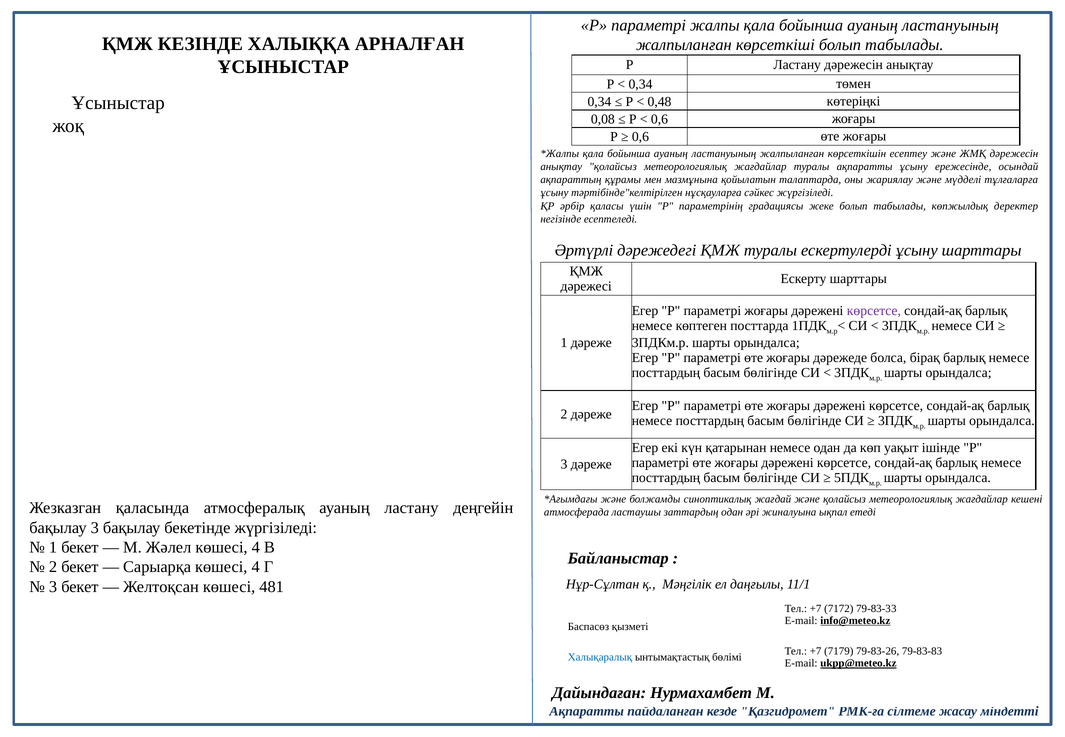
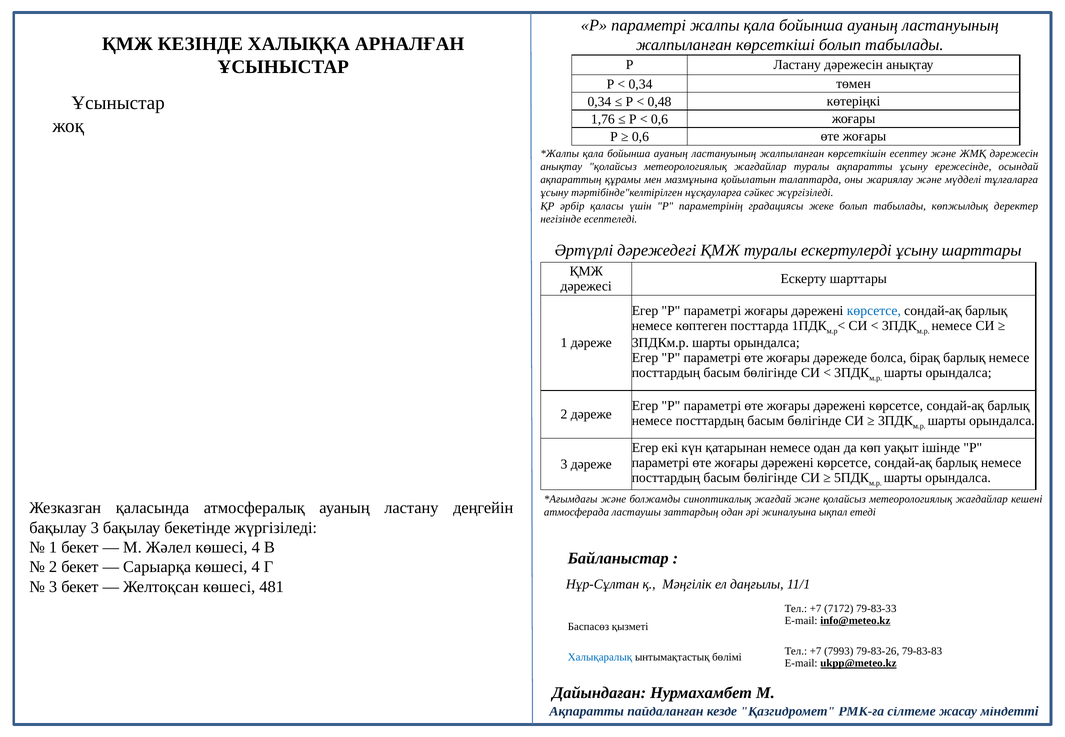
0,08: 0,08 -> 1,76 (603, 119)
көрсетсе colour: purple -> blue (874, 311)
7179: 7179 -> 7993 (839, 651)
